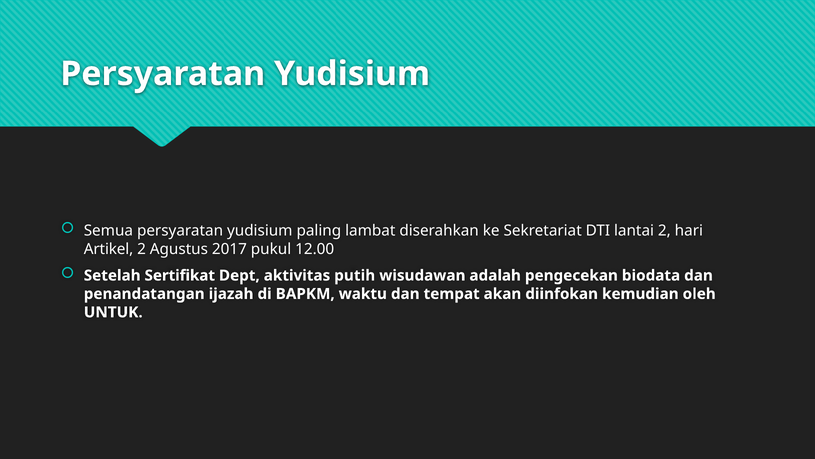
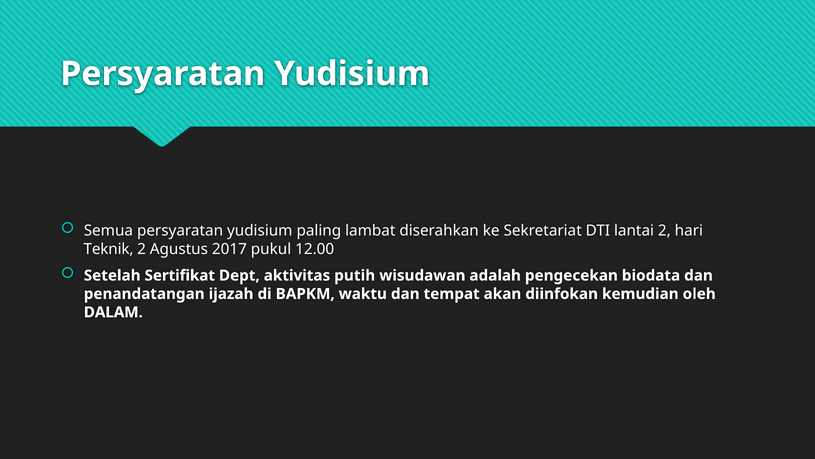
Artikel: Artikel -> Teknik (109, 249)
UNTUK: UNTUK -> DALAM (113, 312)
